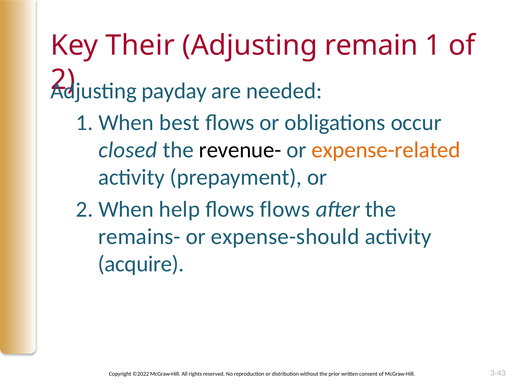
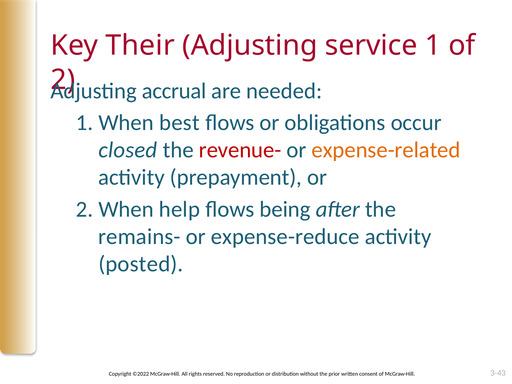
remain: remain -> service (371, 46)
payday: payday -> accrual (174, 91)
revenue- colour: black -> red (240, 150)
flows flows: flows -> being (285, 209)
expense-should: expense-should -> expense-reduce (285, 237)
acquire: acquire -> posted (141, 264)
